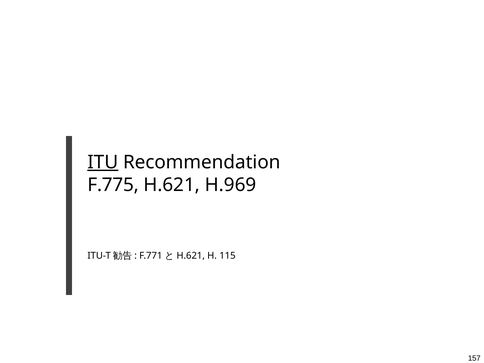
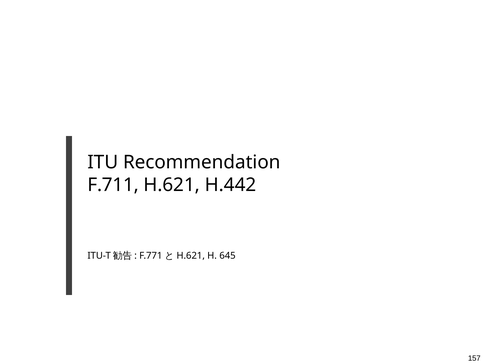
ITU underline: present -> none (103, 162)
F.775: F.775 -> F.711 (113, 185)
H.969: H.969 -> H.442 (231, 185)
115: 115 -> 645 (227, 256)
